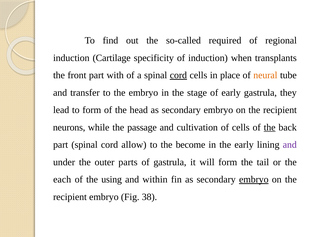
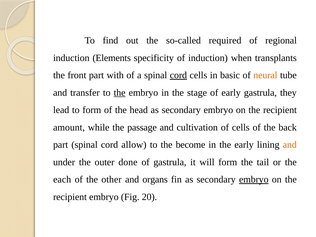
Cartilage: Cartilage -> Elements (112, 58)
place: place -> basic (230, 75)
the underline: none -> present (120, 93)
neurons: neurons -> amount (69, 127)
the underline: present -> none (270, 127)
and colour: purple -> orange (290, 145)
parts: parts -> done (128, 162)
using: using -> other (112, 179)
within: within -> organs (155, 179)
38: 38 -> 20 (149, 197)
